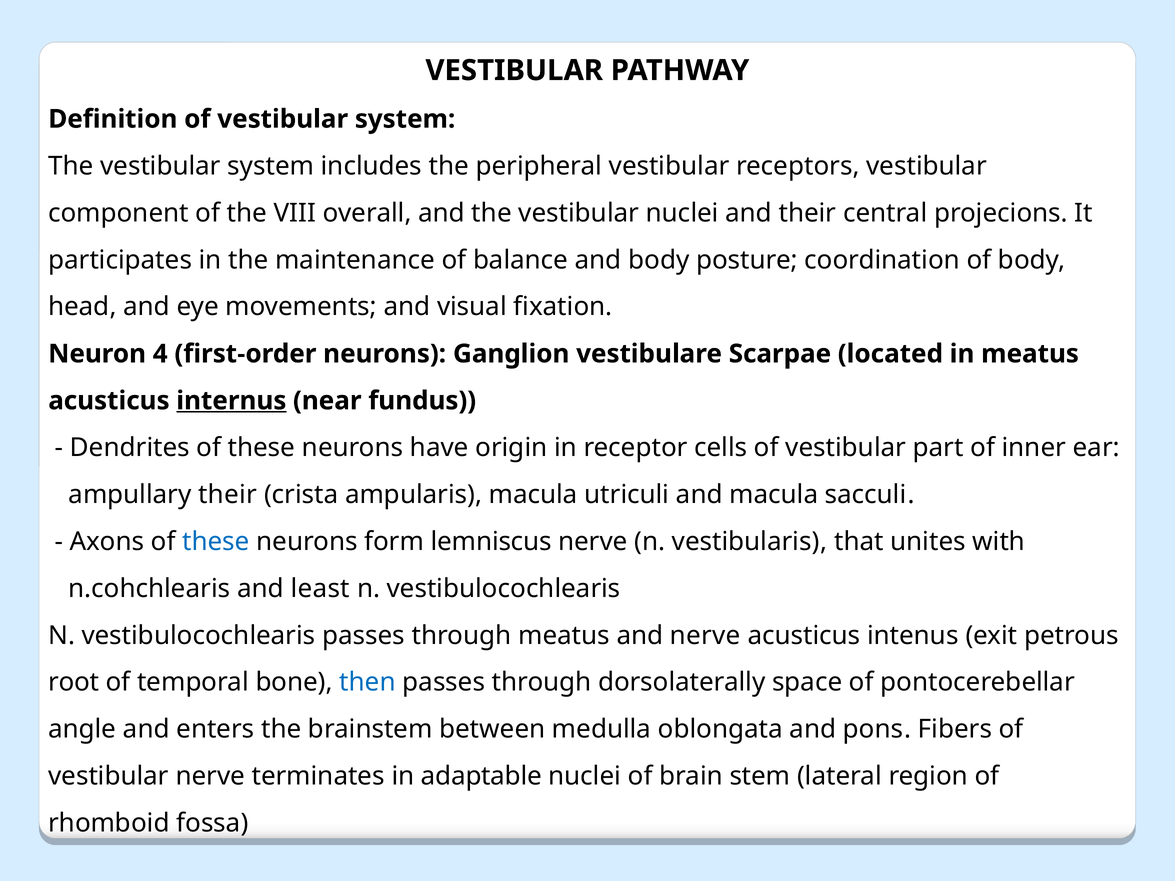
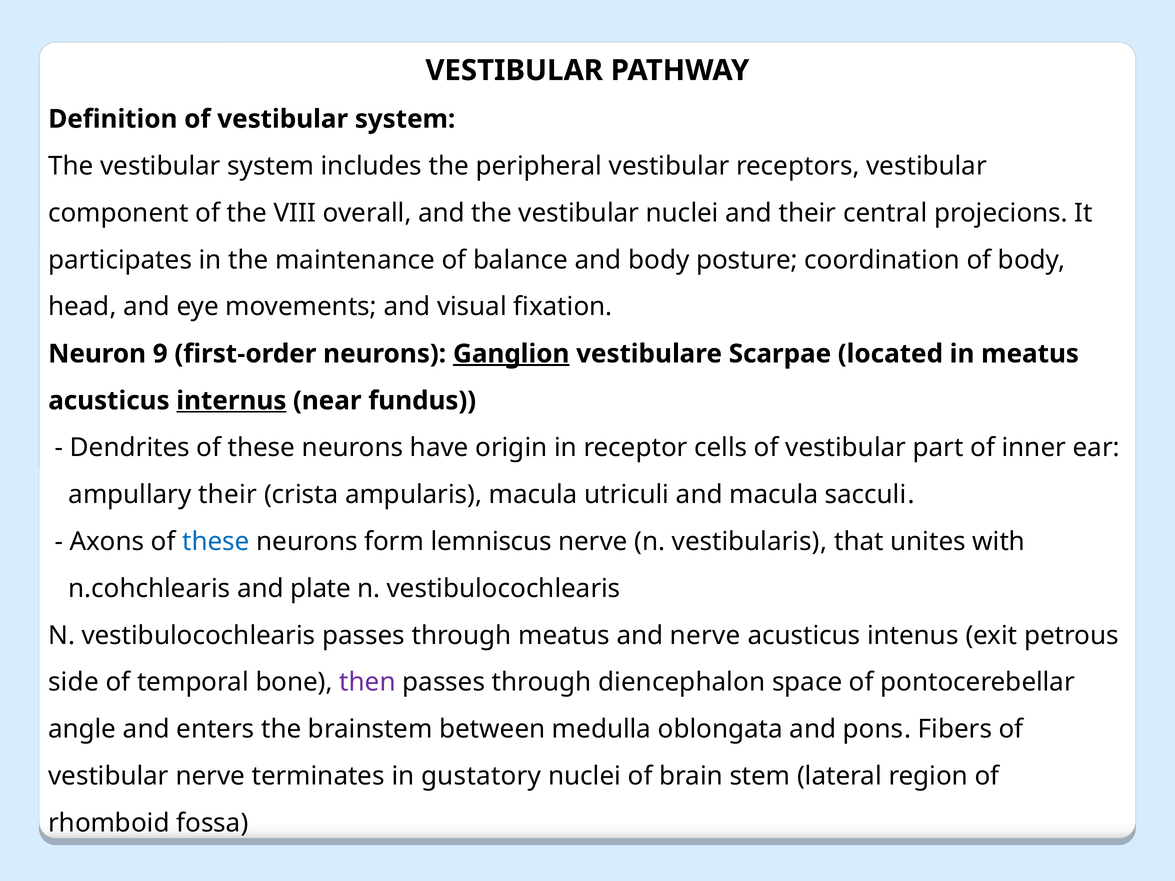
4: 4 -> 9 (160, 354)
Ganglion underline: none -> present (511, 354)
least: least -> plate (321, 589)
root: root -> side (74, 683)
then colour: blue -> purple (368, 683)
dorsolaterally: dorsolaterally -> diencephalon (682, 683)
adaptable: adaptable -> gustatory (481, 776)
